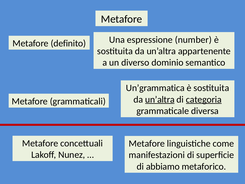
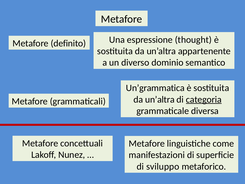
number: number -> thought (193, 40)
un’altra underline: present -> none (160, 99)
abbiamo: abbiamo -> sviluppo (163, 166)
